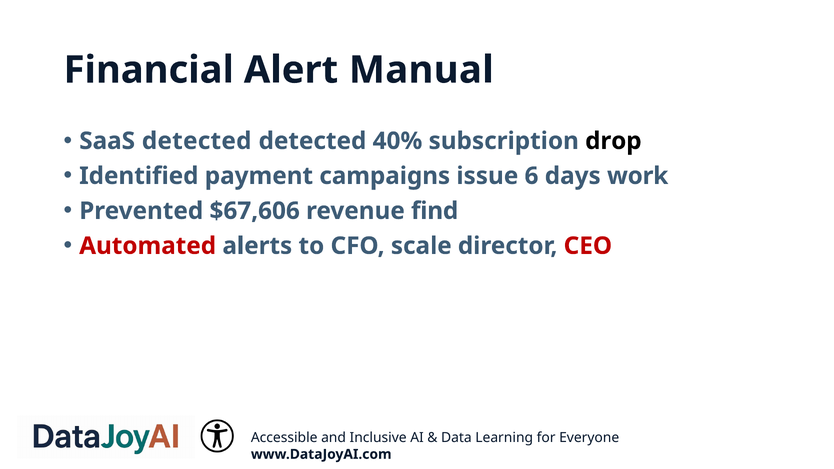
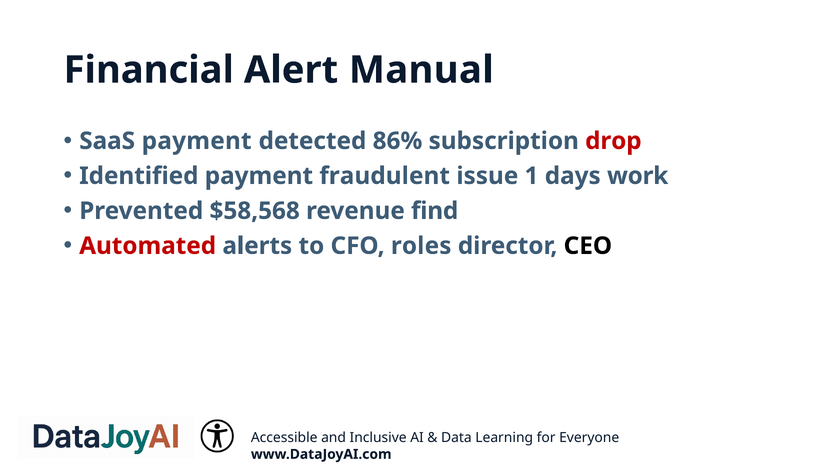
SaaS detected: detected -> payment (197, 141)
40%: 40% -> 86% (397, 141)
drop colour: black -> red (613, 141)
campaigns: campaigns -> fraudulent (385, 176)
6: 6 -> 1 (531, 176)
$67,606: $67,606 -> $58,568 (255, 211)
scale: scale -> roles (421, 246)
CEO colour: red -> black (588, 246)
